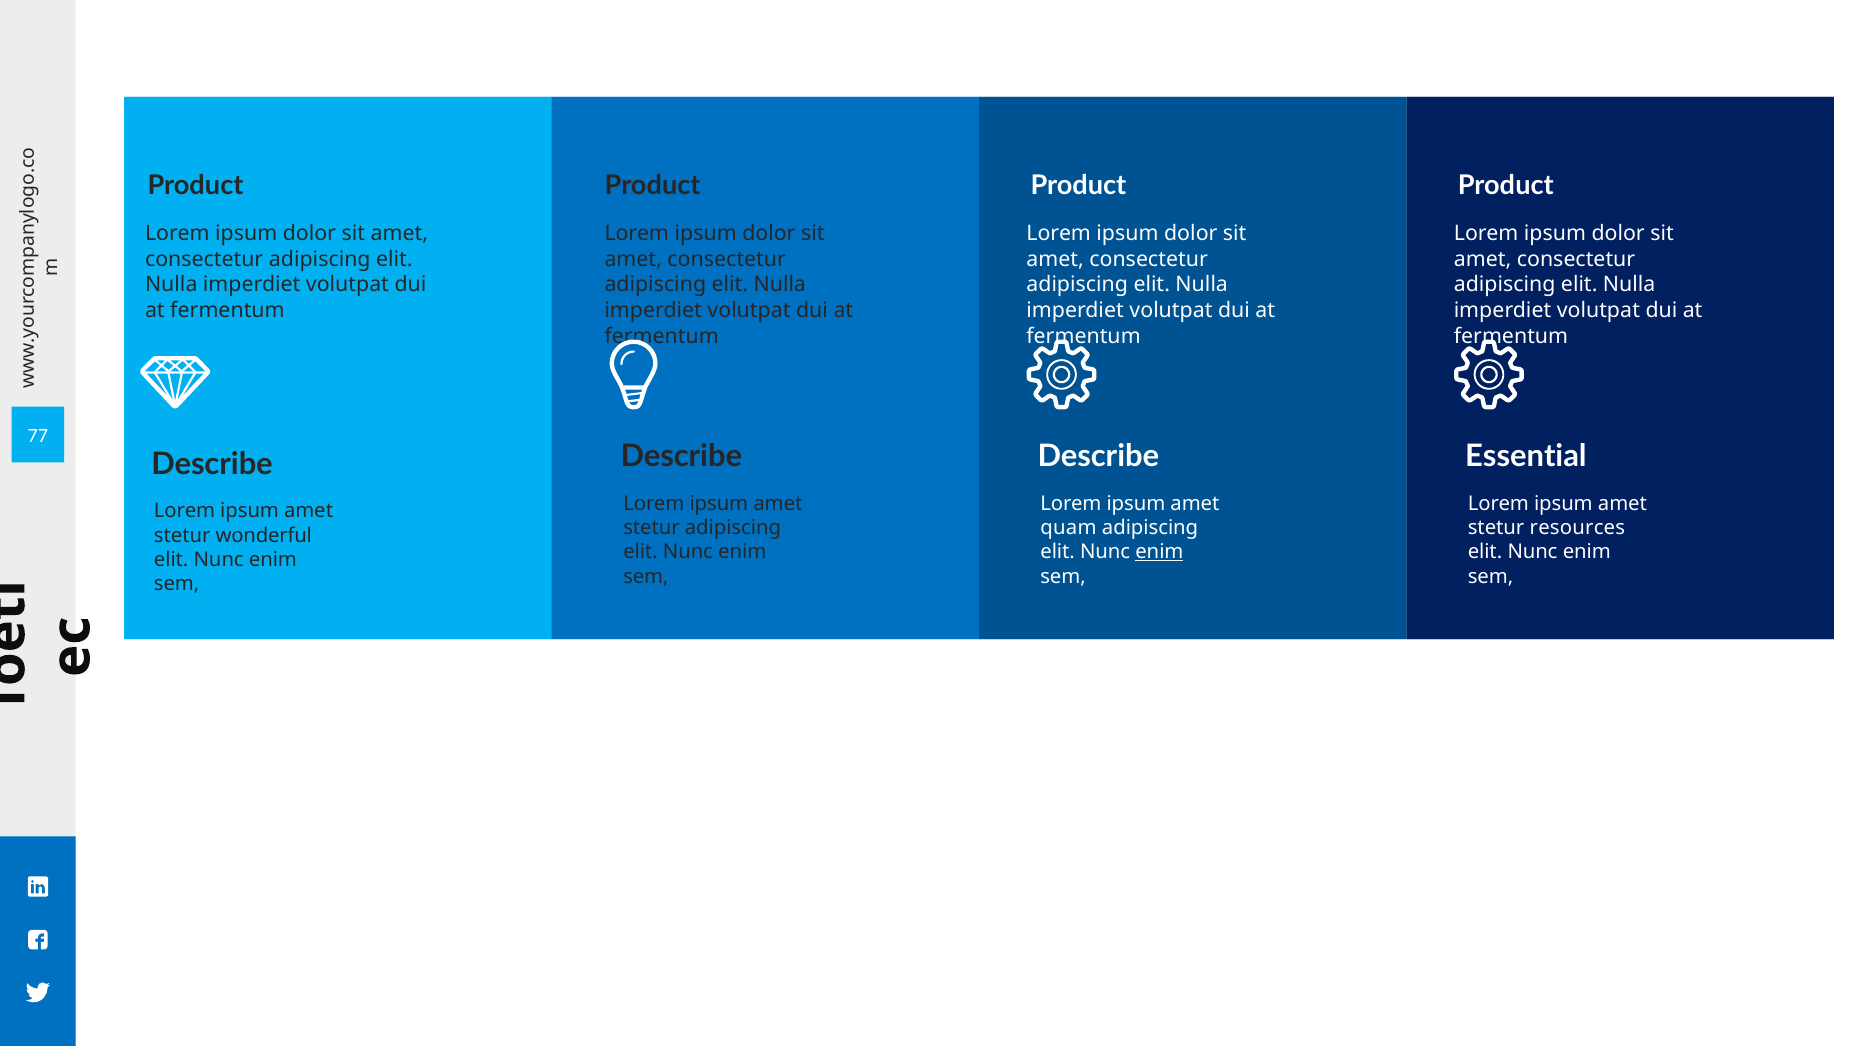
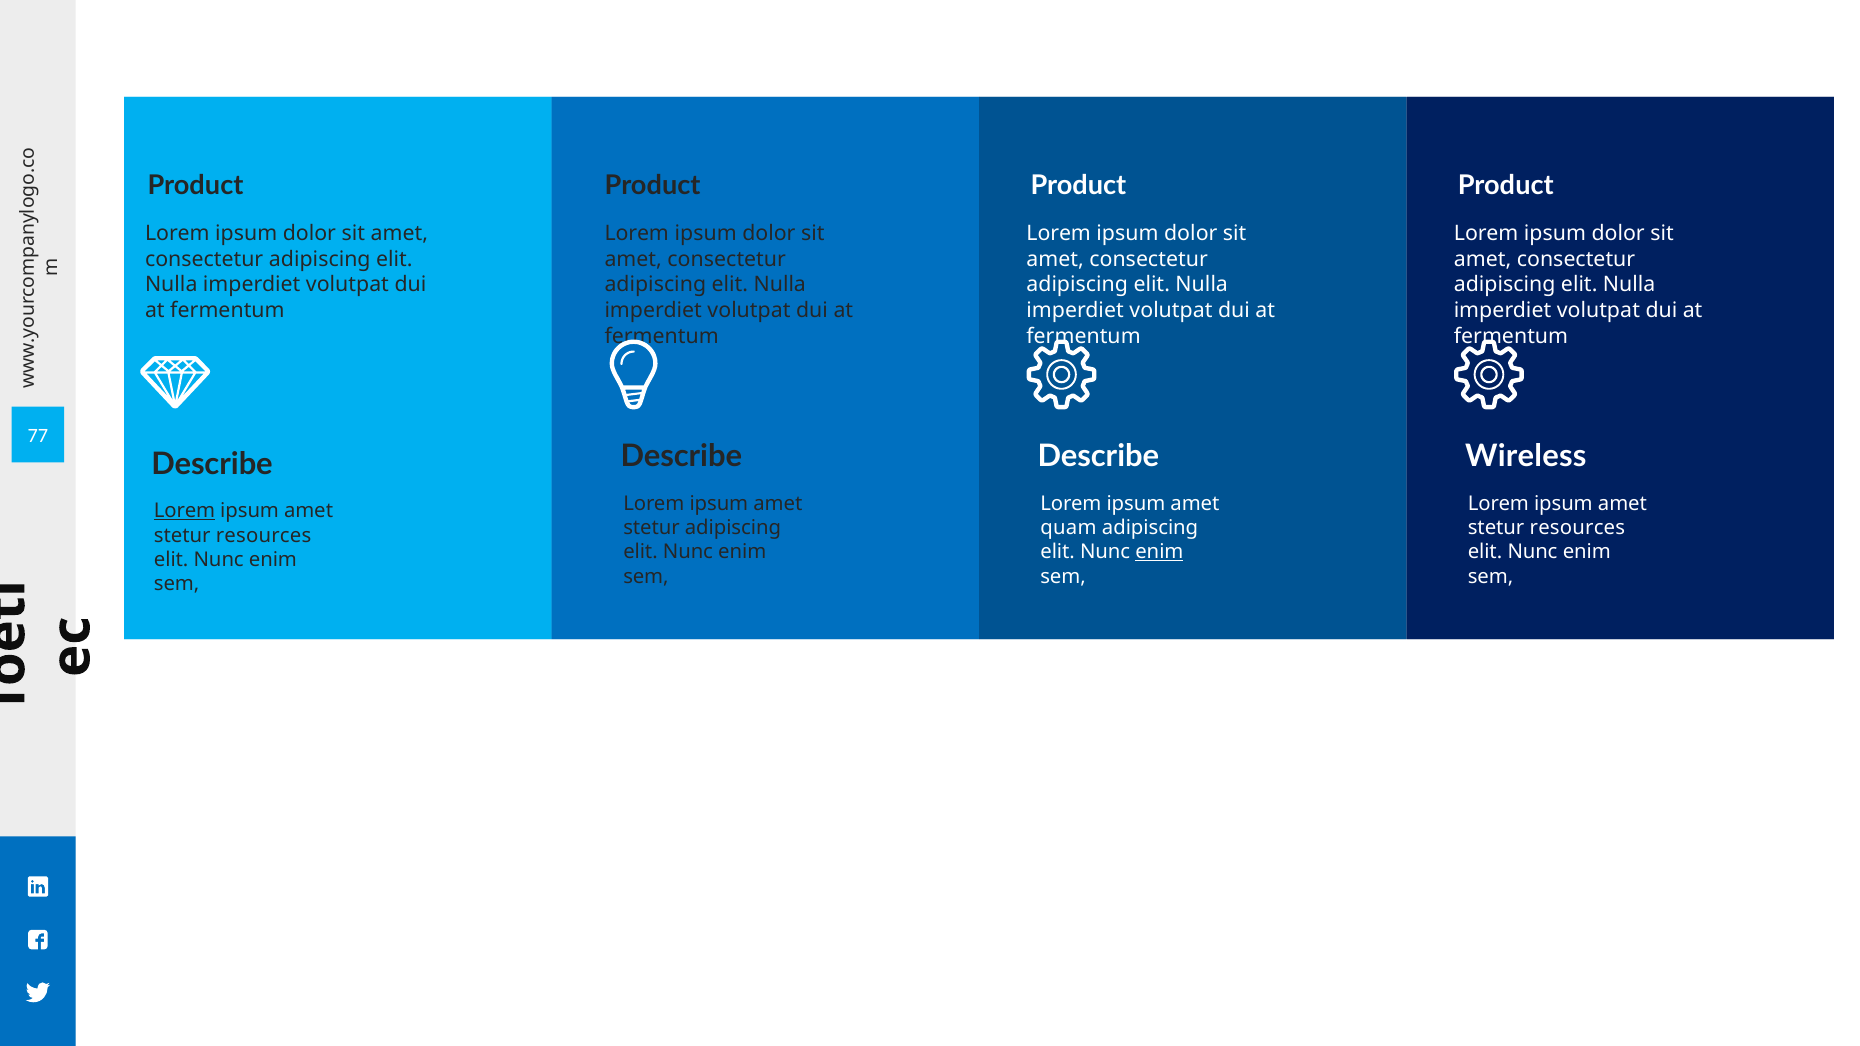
Essential: Essential -> Wireless (1526, 456)
Lorem underline: none -> present (185, 511)
wonderful: wonderful -> resources (264, 536)
